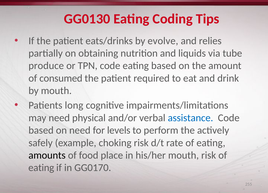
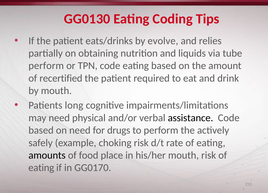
produce: produce -> perform (46, 66)
consumed: consumed -> recertified (61, 78)
assistance colour: blue -> black (190, 118)
levels: levels -> drugs (119, 130)
